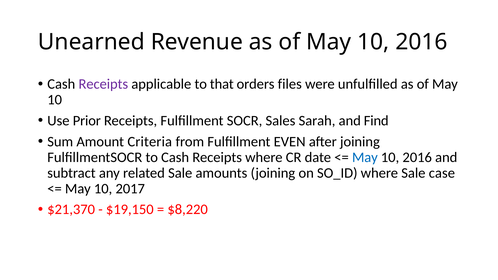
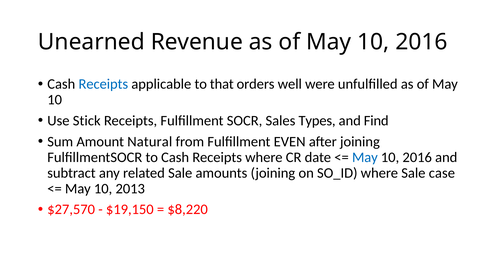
Receipts colour: purple -> blue (103, 84)
files: files -> well (290, 84)
Prior: Prior -> Stick (87, 121)
Sarah: Sarah -> Types (317, 121)
Criteria: Criteria -> Natural (150, 142)
2017: 2017 -> 2013 (130, 189)
$21,370: $21,370 -> $27,570 (71, 210)
